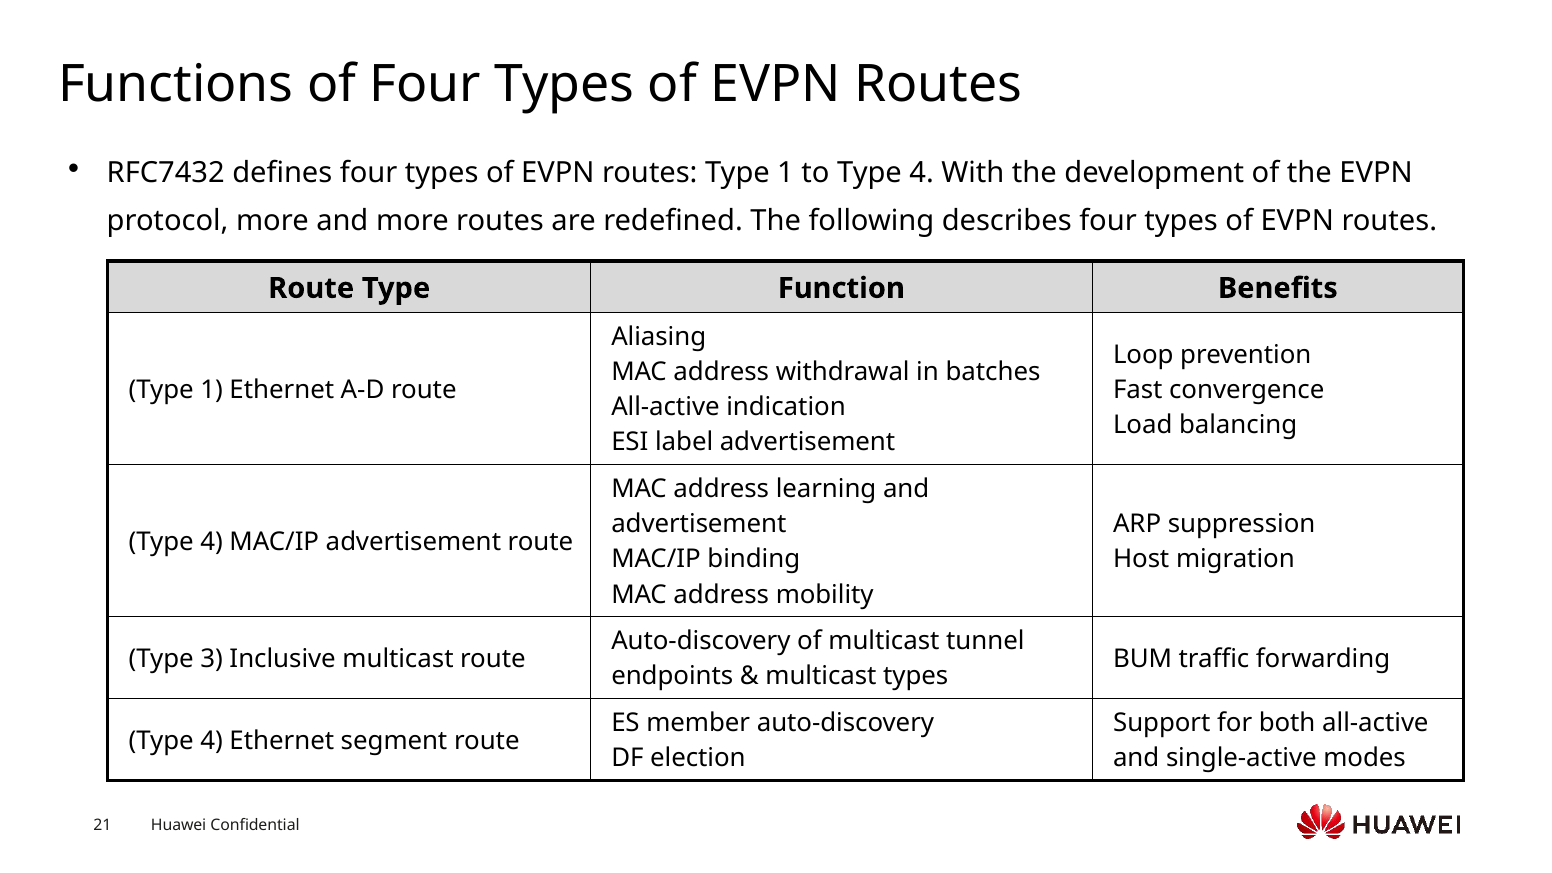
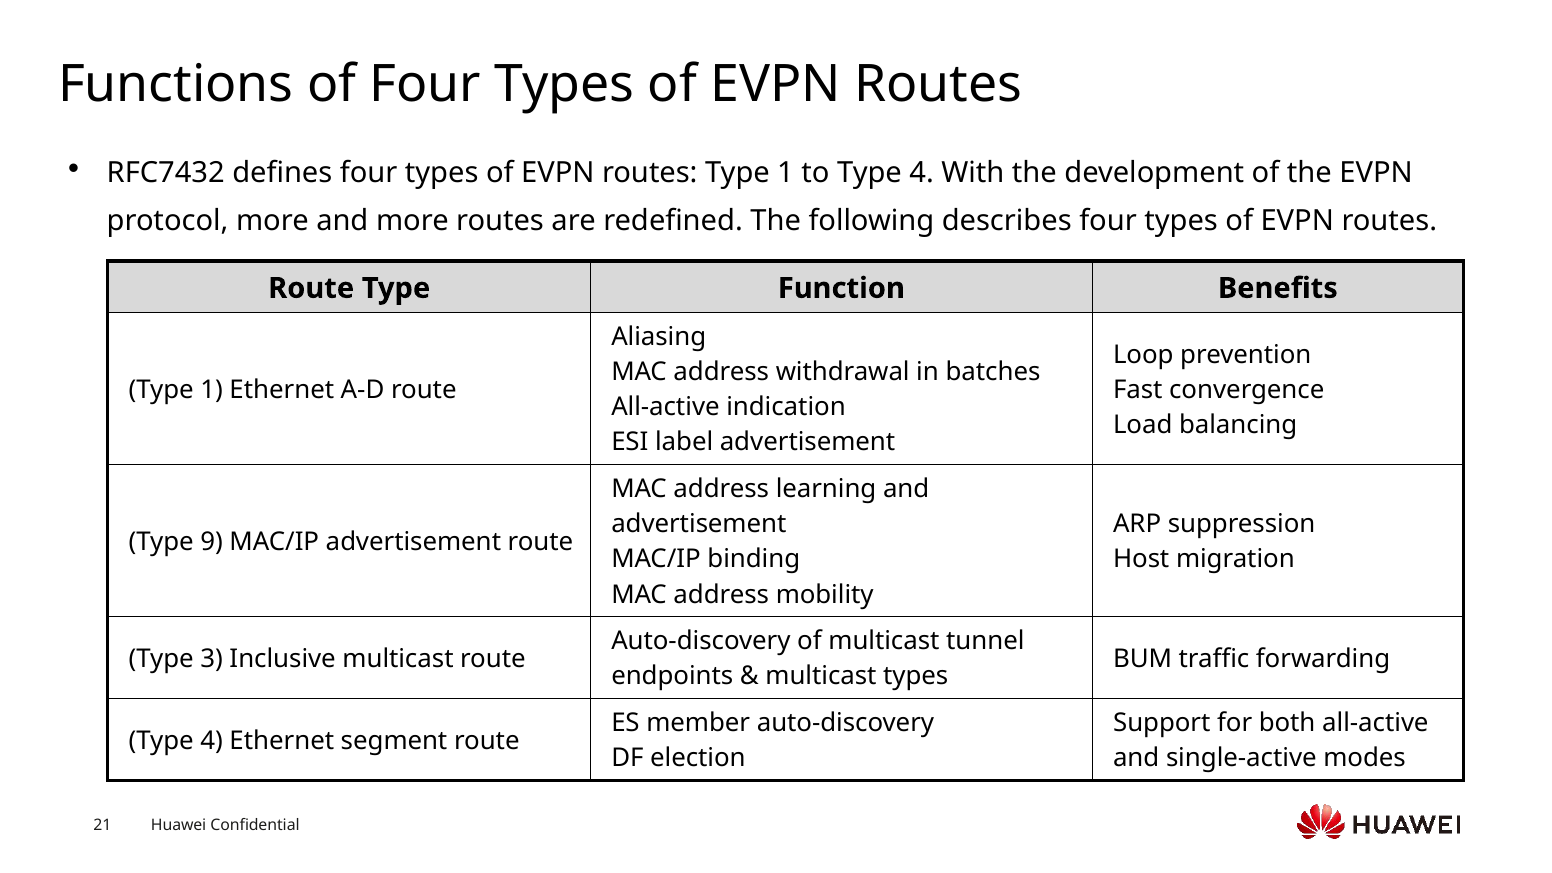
4: 4 -> 9 (212, 542)
